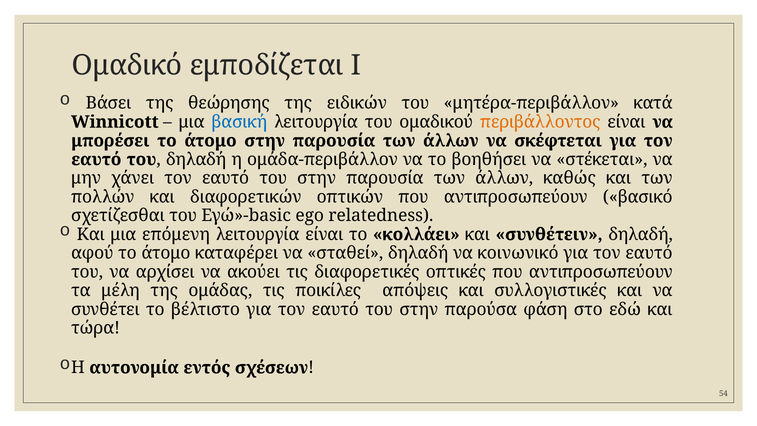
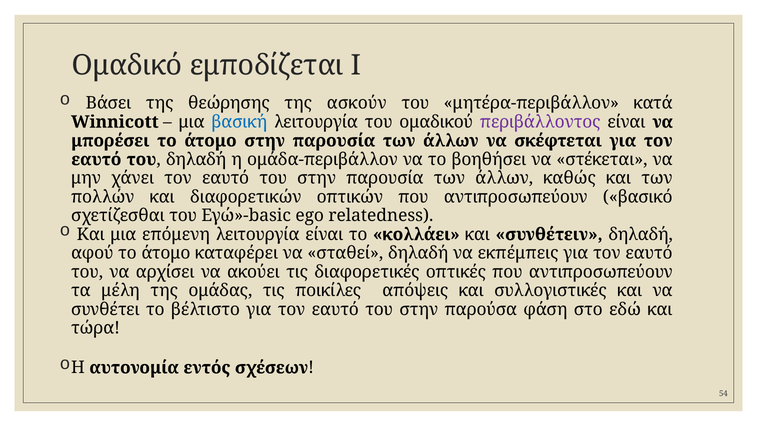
ειδικών: ειδικών -> ασκούν (357, 103)
περιβάλλοντος colour: orange -> purple (540, 122)
κοινωνικό: κοινωνικό -> εκπέμπεις (518, 253)
